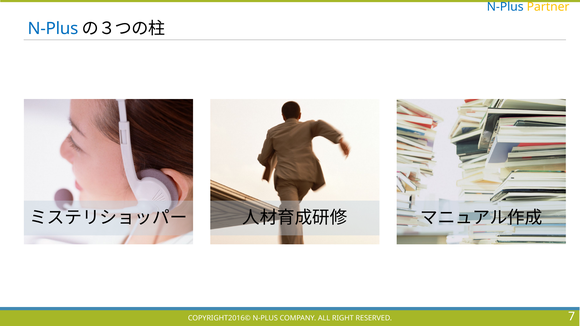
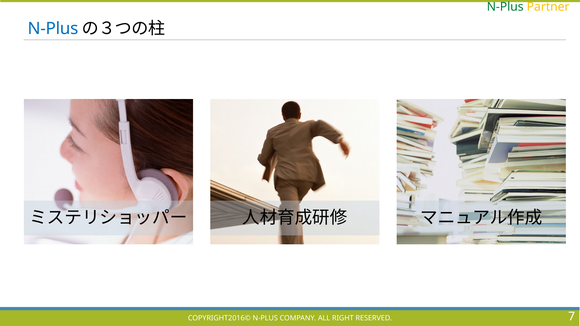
N-Plus colour: blue -> green (505, 7)
